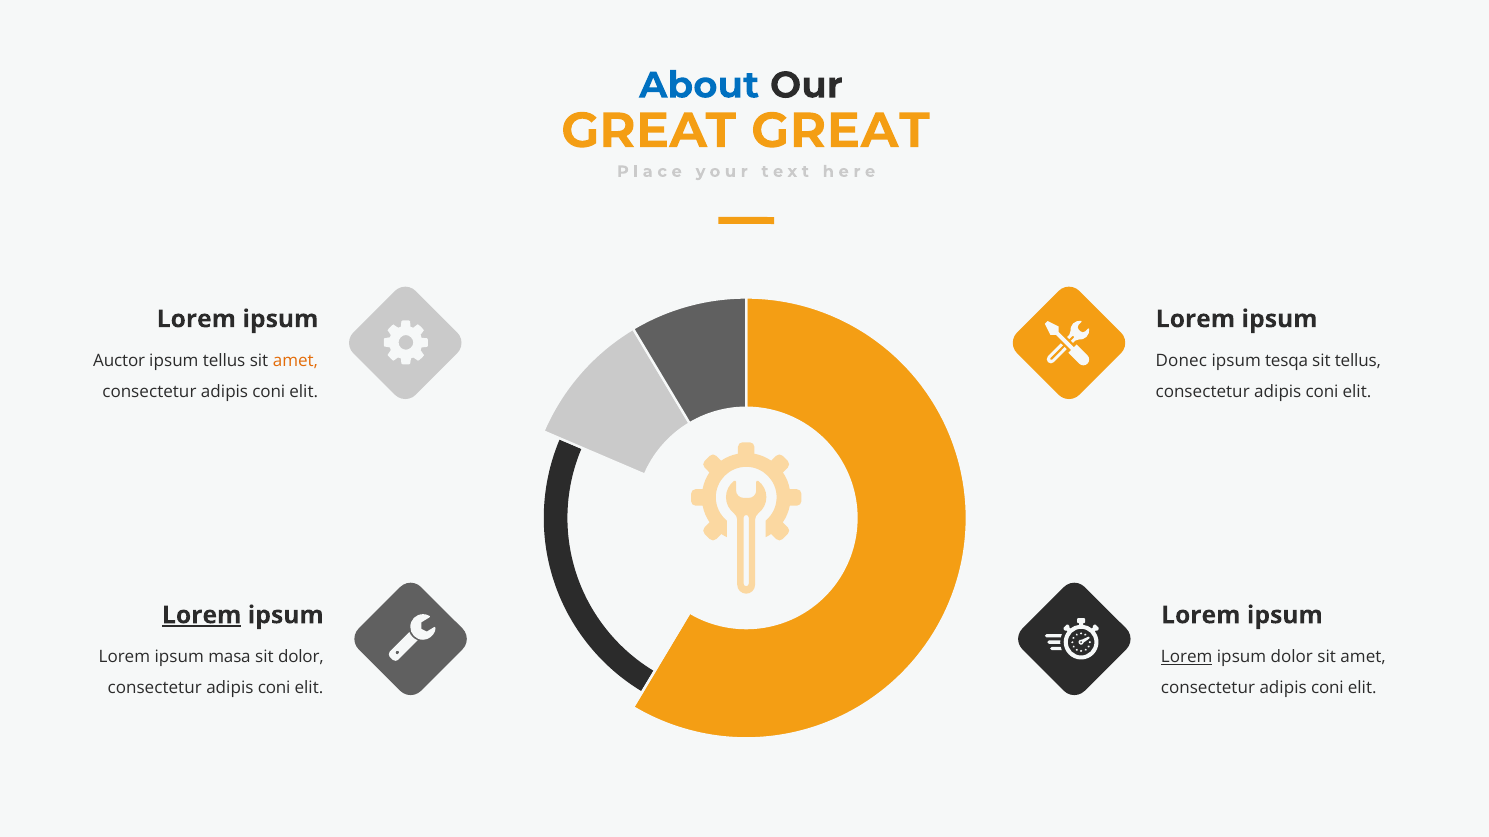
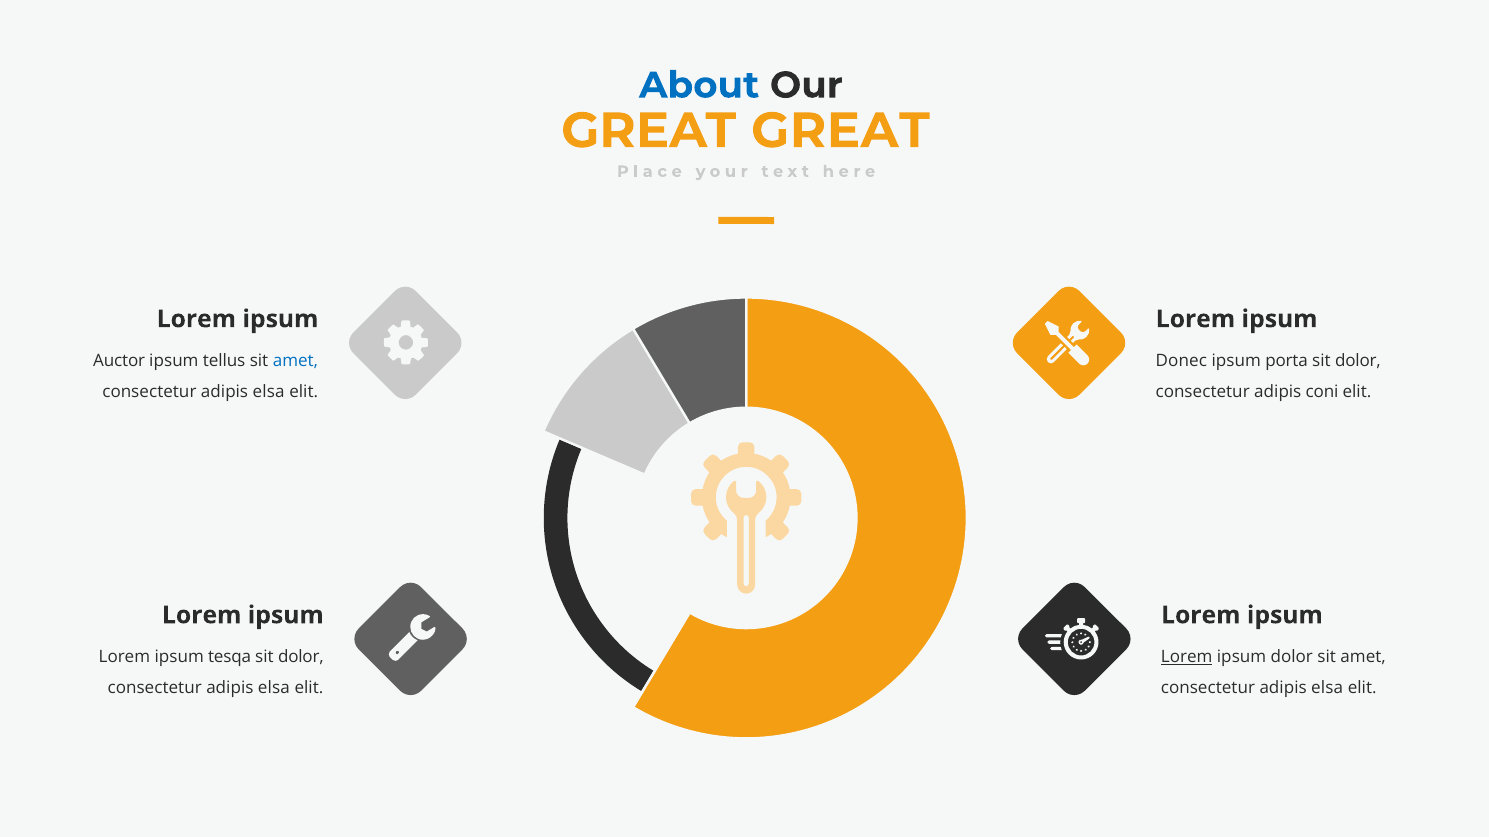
amet colour: orange -> blue (295, 361)
tesqa: tesqa -> porta (1287, 361)
tellus: tellus -> dolor (1358, 361)
coni: coni -> elsa (269, 392)
Lorem underline: present -> none (202, 616)
masa: masa -> tesqa (230, 657)
coni: coni -> elsa (274, 688)
coni: coni -> elsa (1327, 688)
